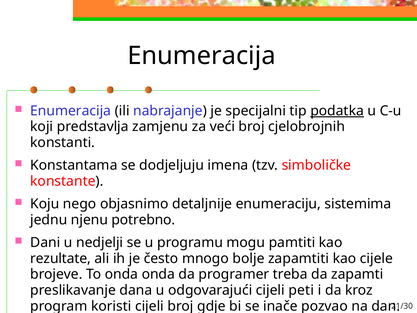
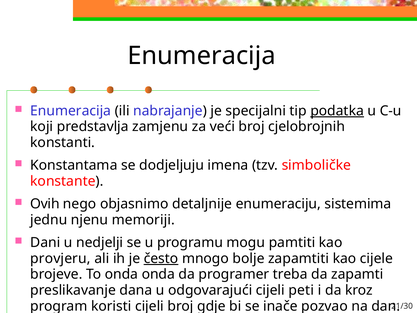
Koju: Koju -> Ovih (45, 204)
potrebno: potrebno -> memoriji (143, 220)
rezultate: rezultate -> provjeru (60, 258)
često underline: none -> present (161, 258)
